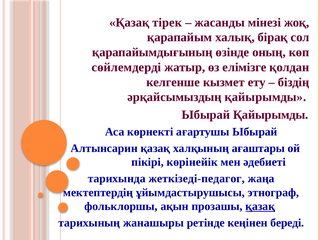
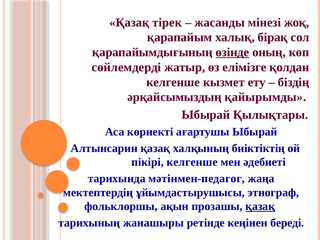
өзінде underline: none -> present (232, 52)
Ыбырай Қайырымды: Қайырымды -> Қылықтары (271, 115)
ағаштары: ағаштары -> биіктіктің (258, 148)
пікірі көрінейік: көрінейік -> келгенше (192, 162)
жеткізеді-педагог: жеткізеді-педагог -> мәтінмен-педагог (197, 179)
